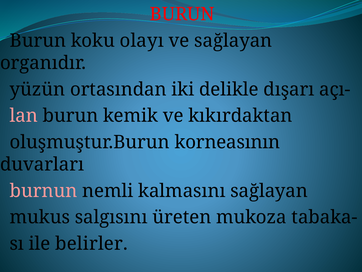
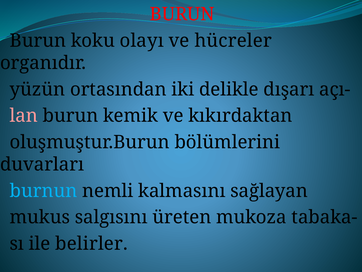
ve sağlayan: sağlayan -> hücreler (233, 41)
korneasının: korneasının -> bölümlerini (227, 142)
burnun colour: pink -> light blue (44, 191)
